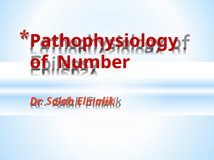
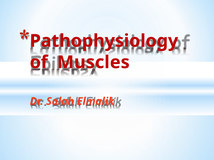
Number: Number -> Muscles (93, 62)
